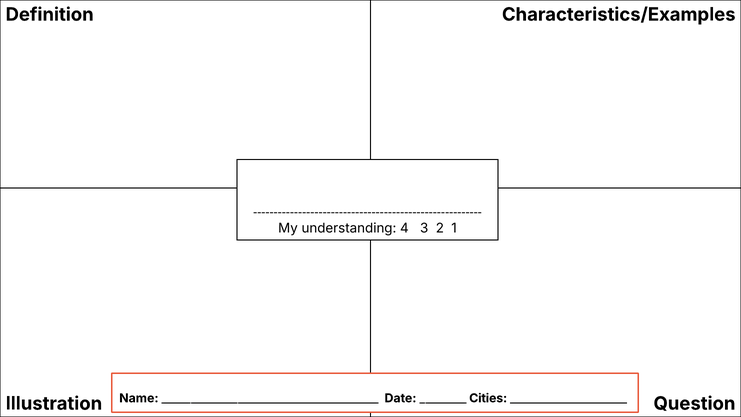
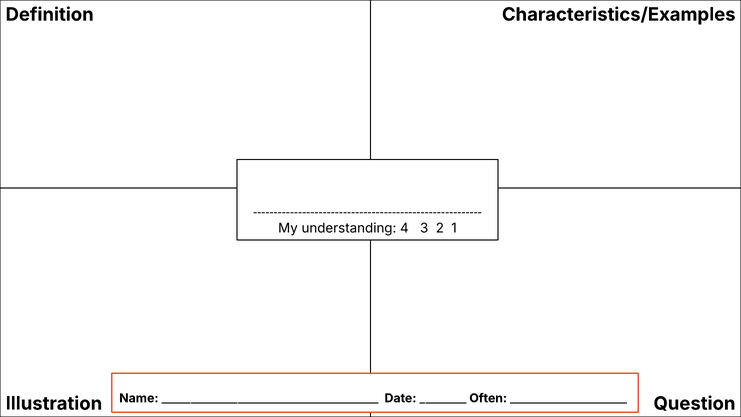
Cities: Cities -> Often (488, 398)
